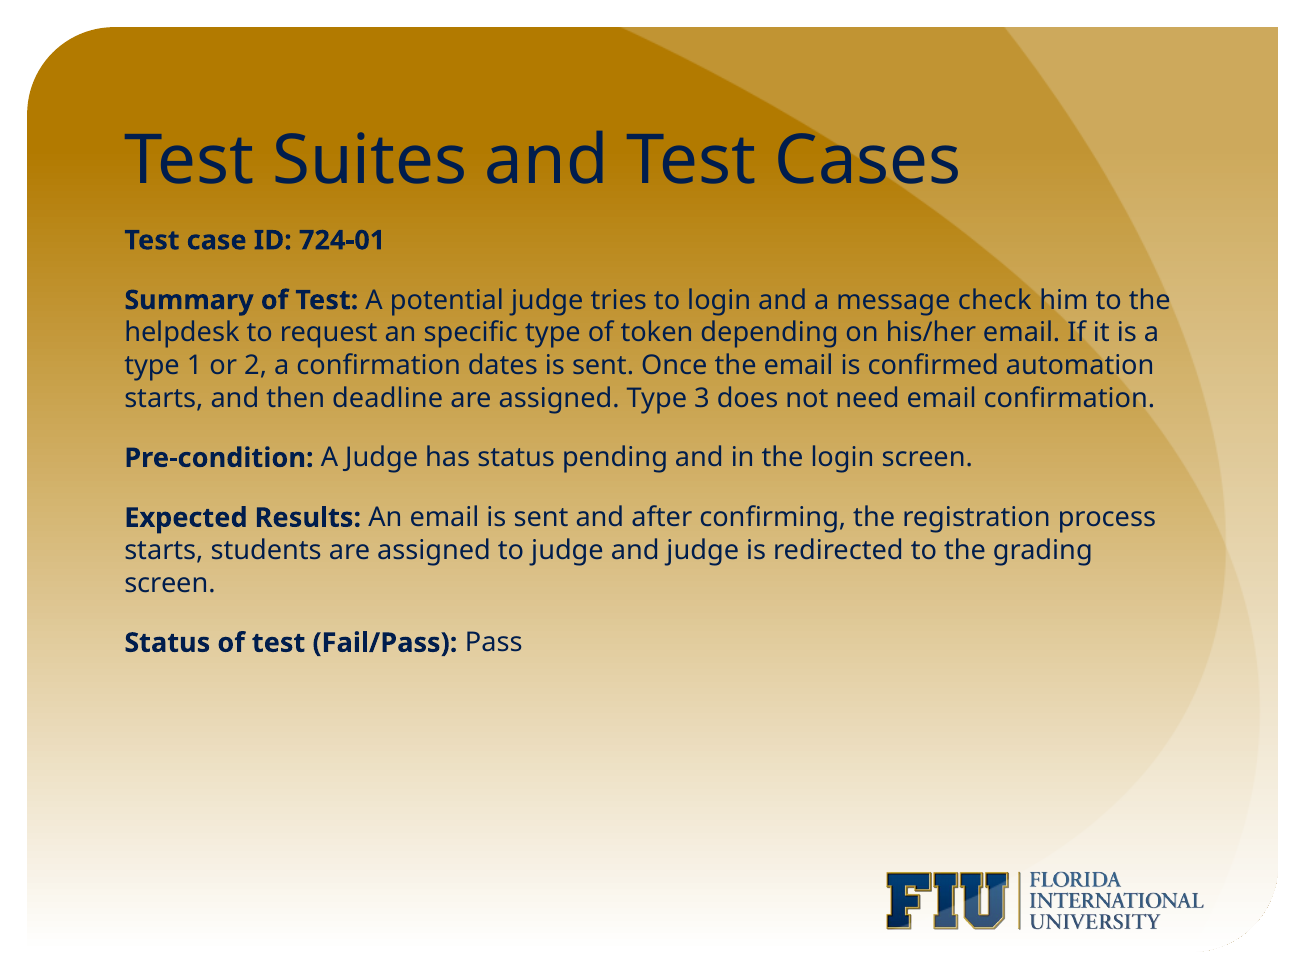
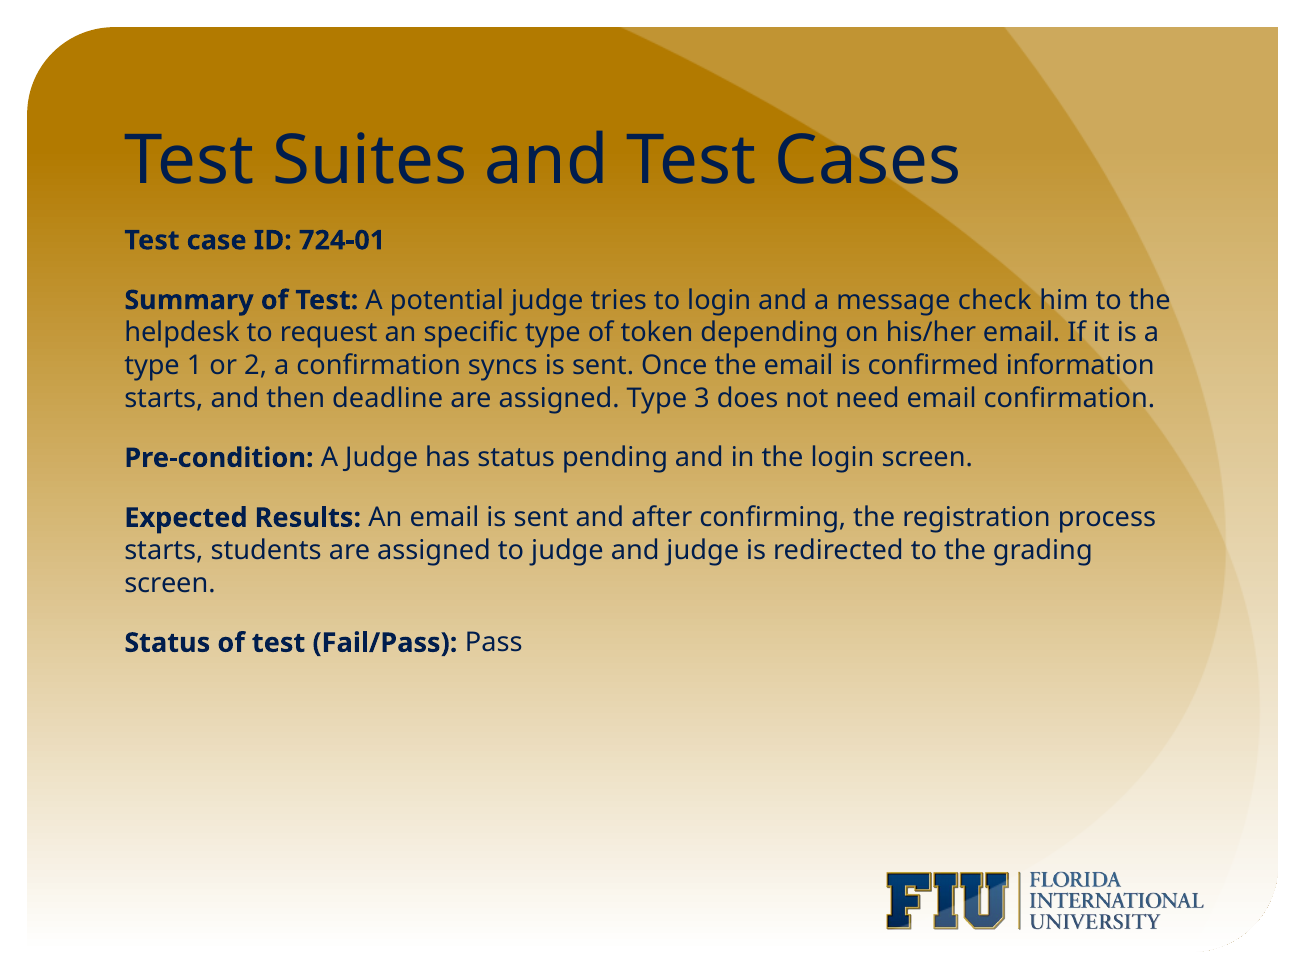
dates: dates -> syncs (503, 365)
automation: automation -> information (1080, 365)
